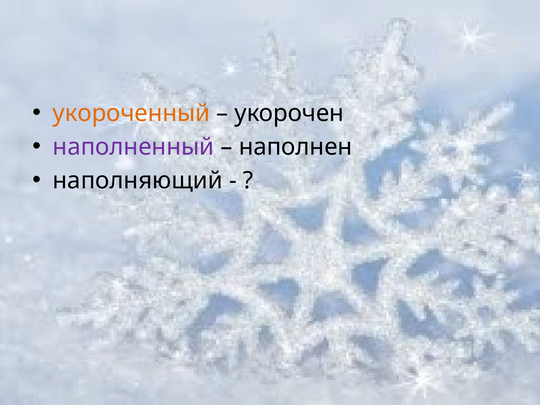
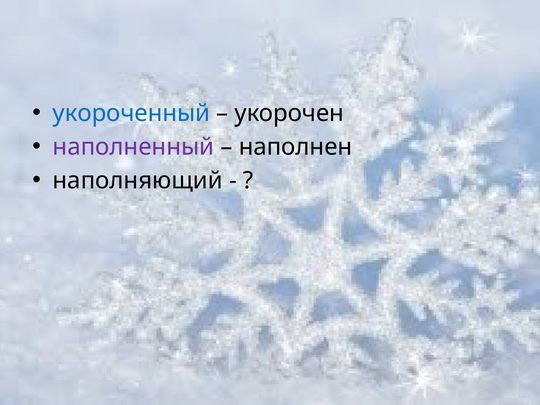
укороченный colour: orange -> blue (131, 113)
